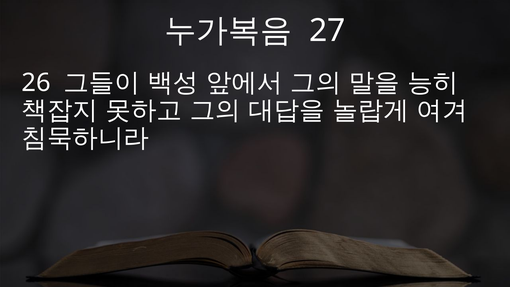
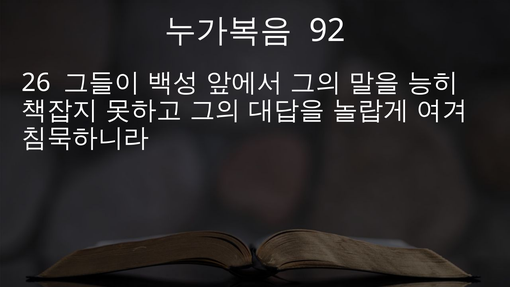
27: 27 -> 92 (327, 31)
